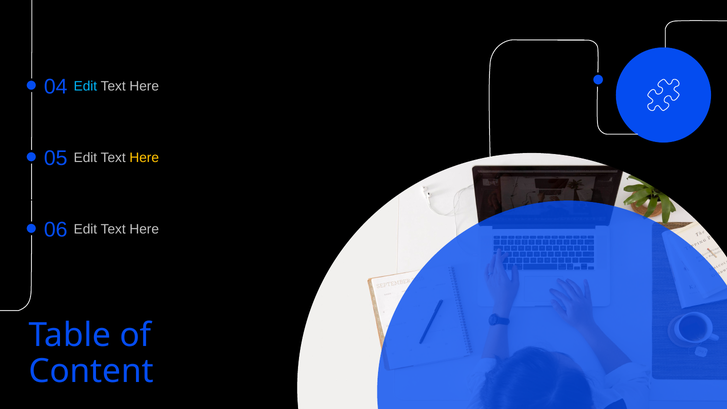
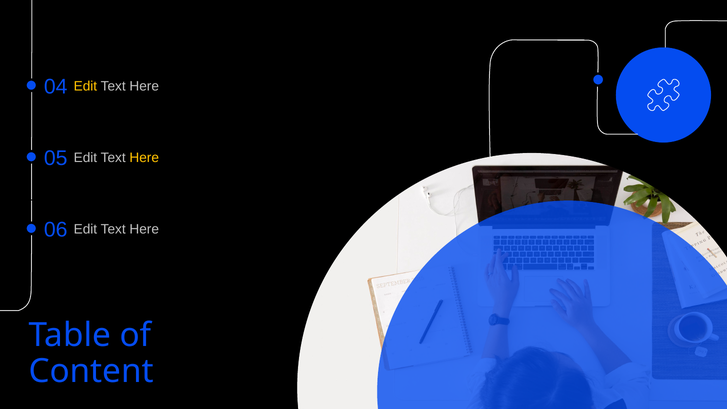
Edit colour: light blue -> yellow (85, 86)
